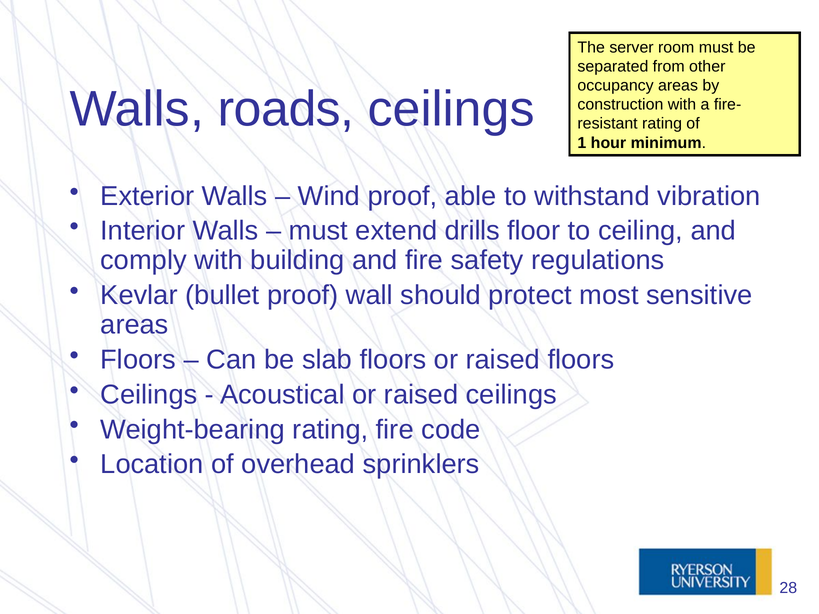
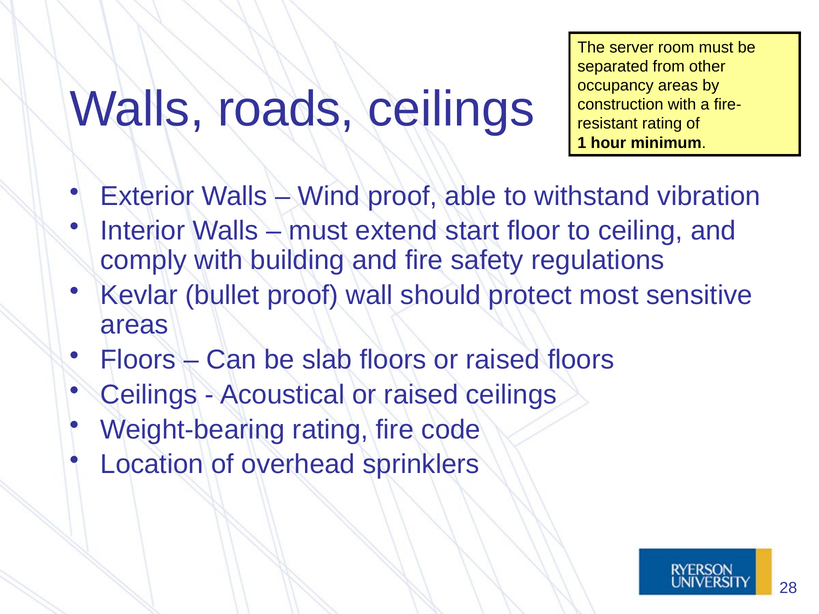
drills: drills -> start (472, 231)
